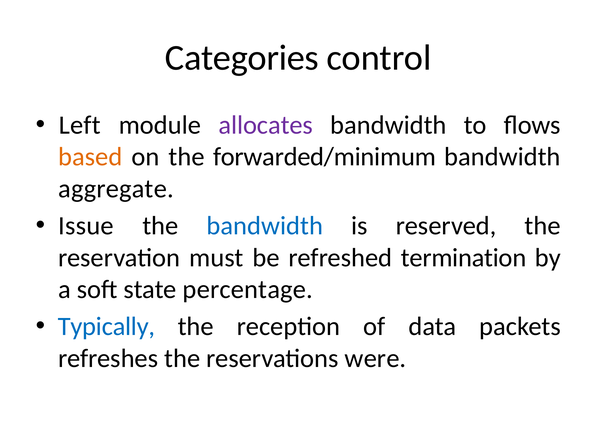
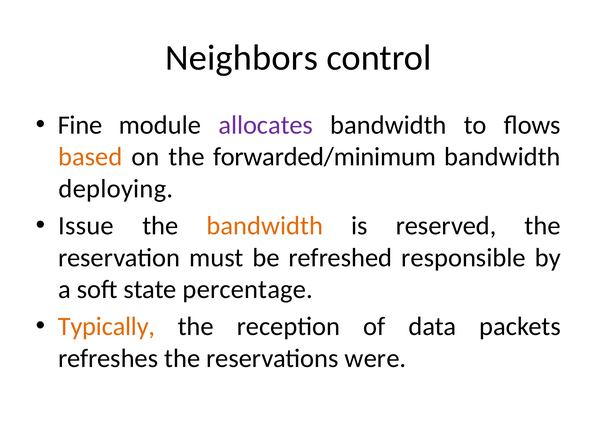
Categories: Categories -> Neighbors (242, 58)
Left: Left -> Fine (80, 125)
aggregate: aggregate -> deploying (116, 189)
bandwidth colour: blue -> orange (265, 226)
termination: termination -> responsible (463, 258)
Typically colour: blue -> orange (107, 327)
